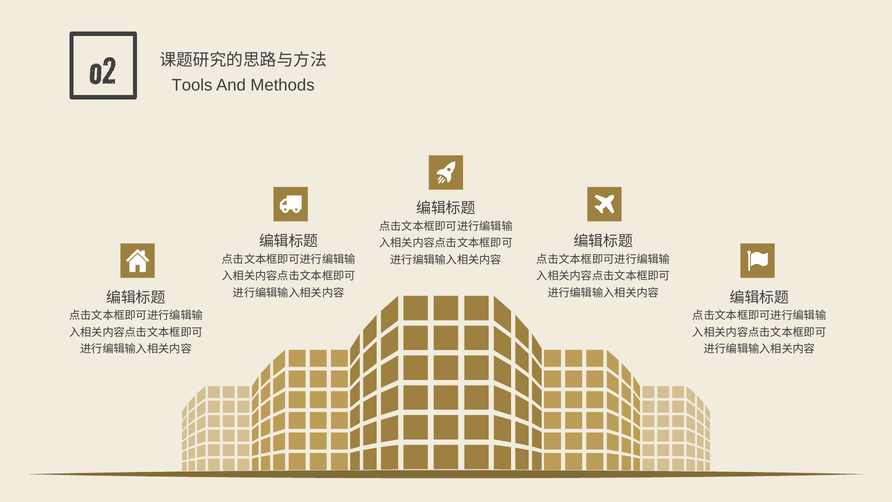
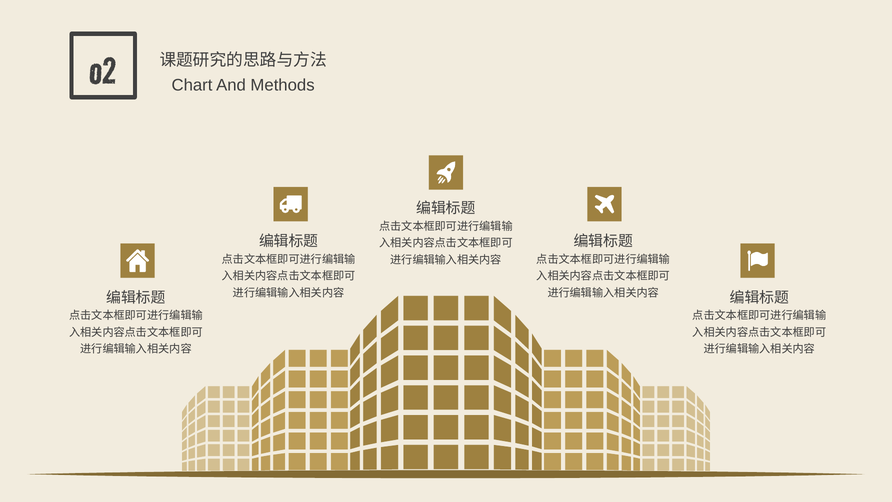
Tools: Tools -> Chart (192, 85)
